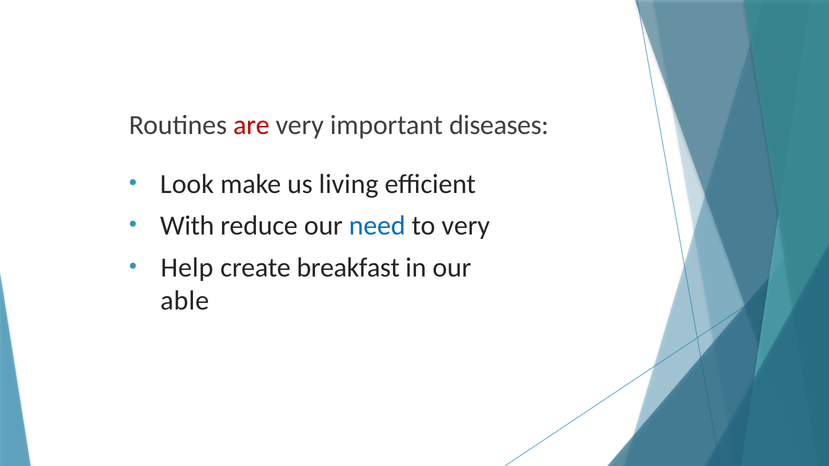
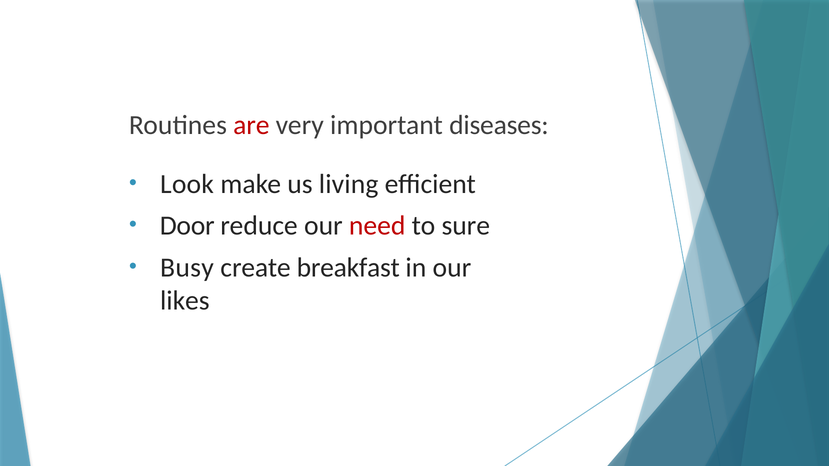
With: With -> Door (187, 226)
need colour: blue -> red (377, 226)
to very: very -> sure (466, 226)
Help: Help -> Busy (187, 268)
able: able -> likes (185, 301)
